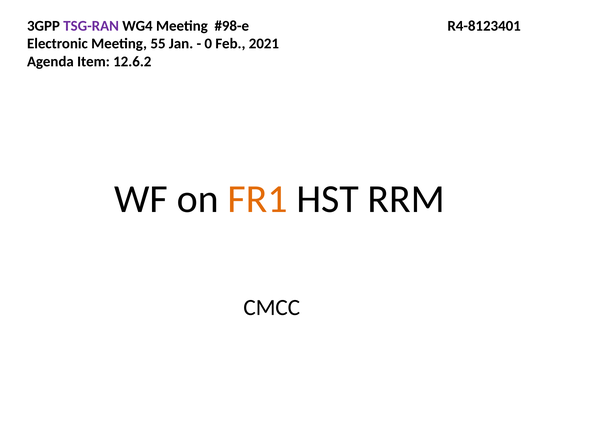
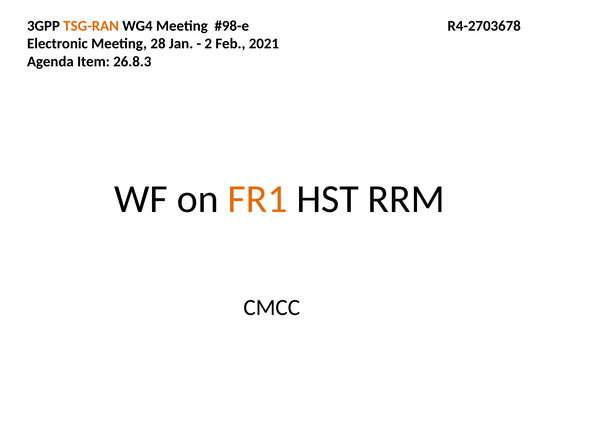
TSG-RAN colour: purple -> orange (91, 26)
R4-8123401: R4-8123401 -> R4-2703678 (484, 26)
55: 55 -> 28 (158, 44)
0: 0 -> 2 (208, 44)
12.6.2: 12.6.2 -> 26.8.3 (132, 62)
